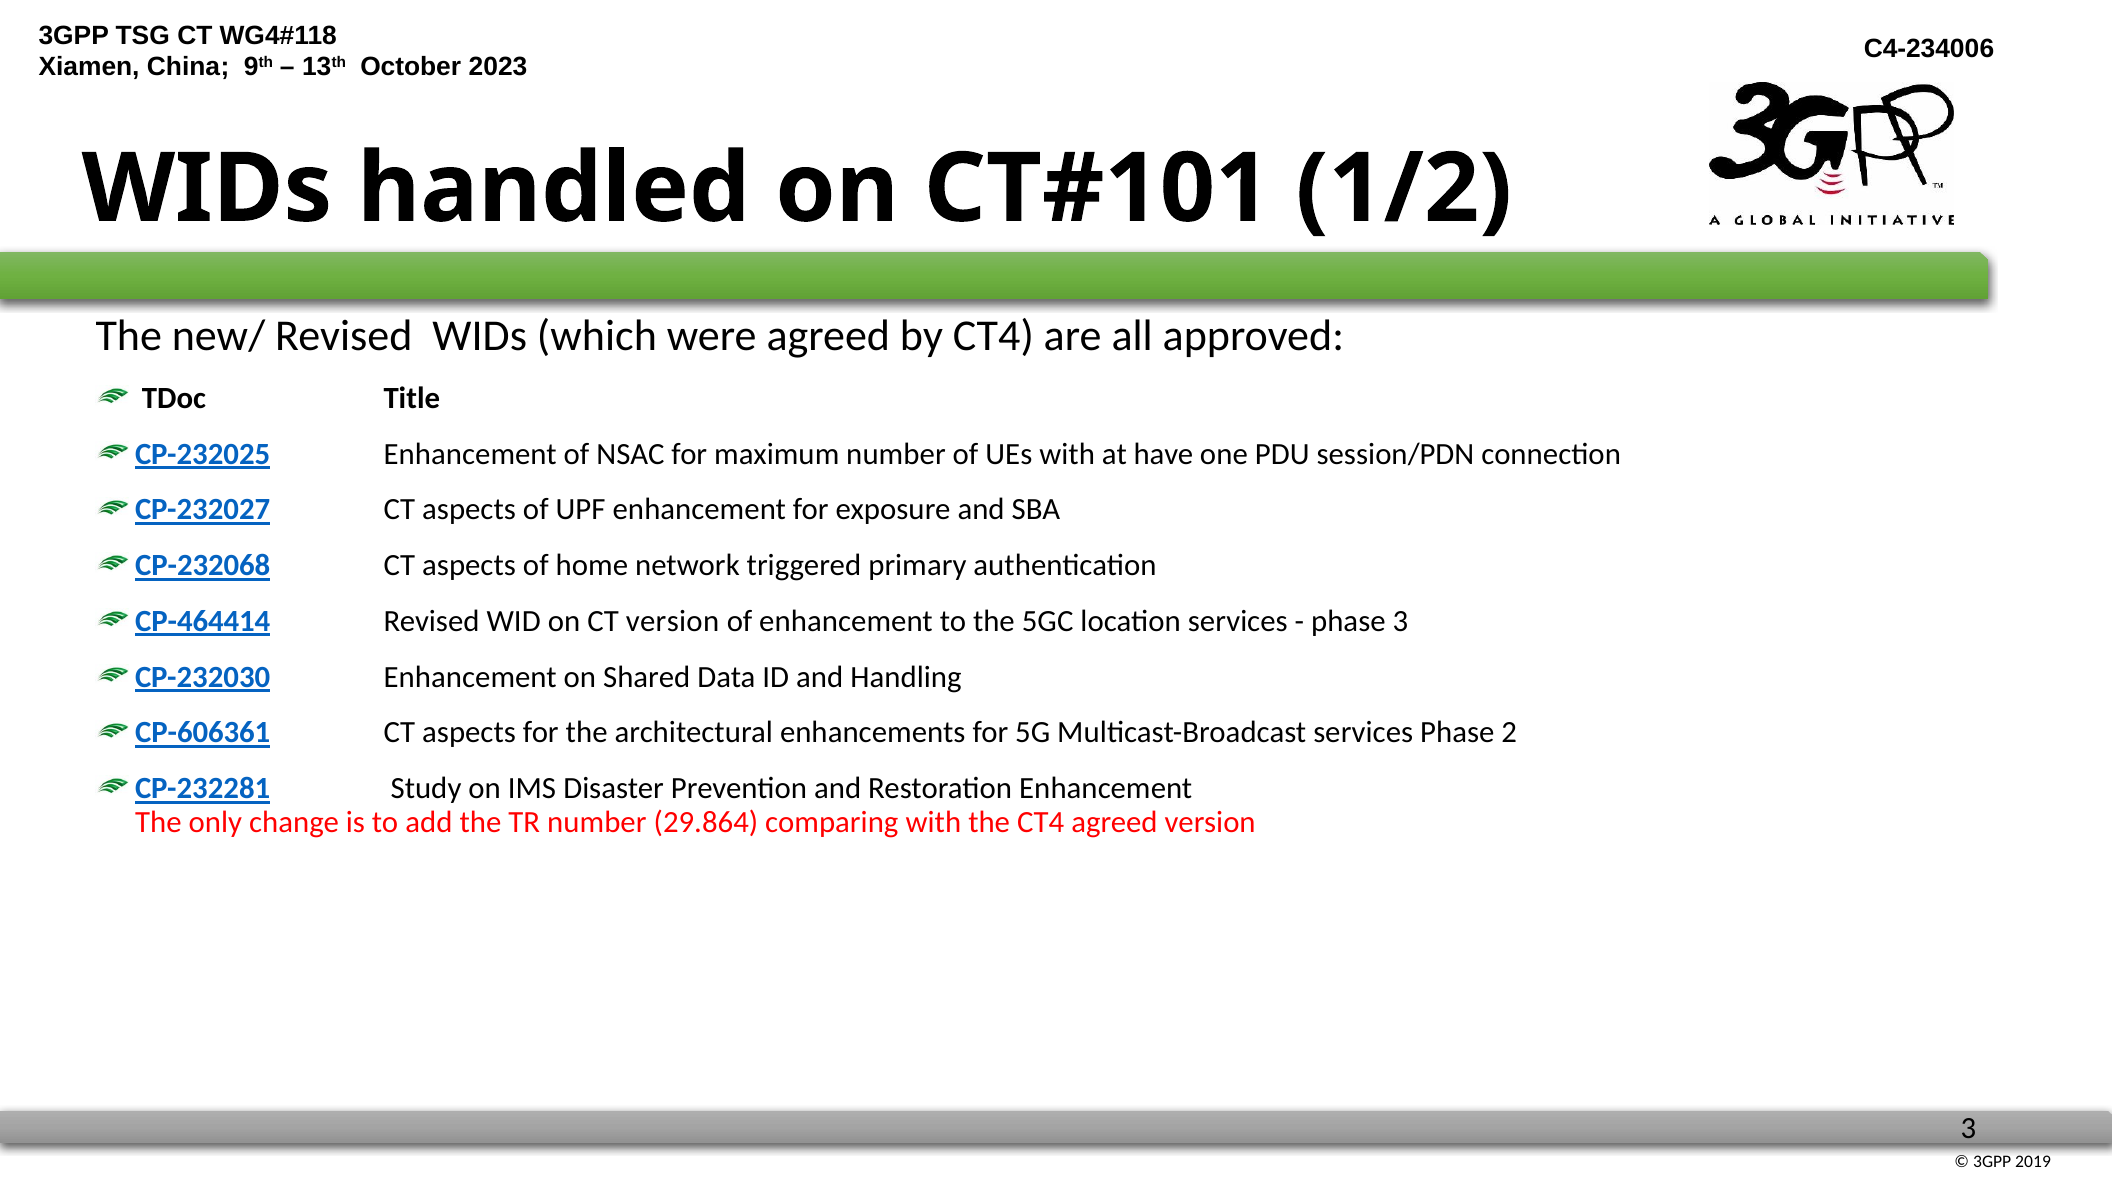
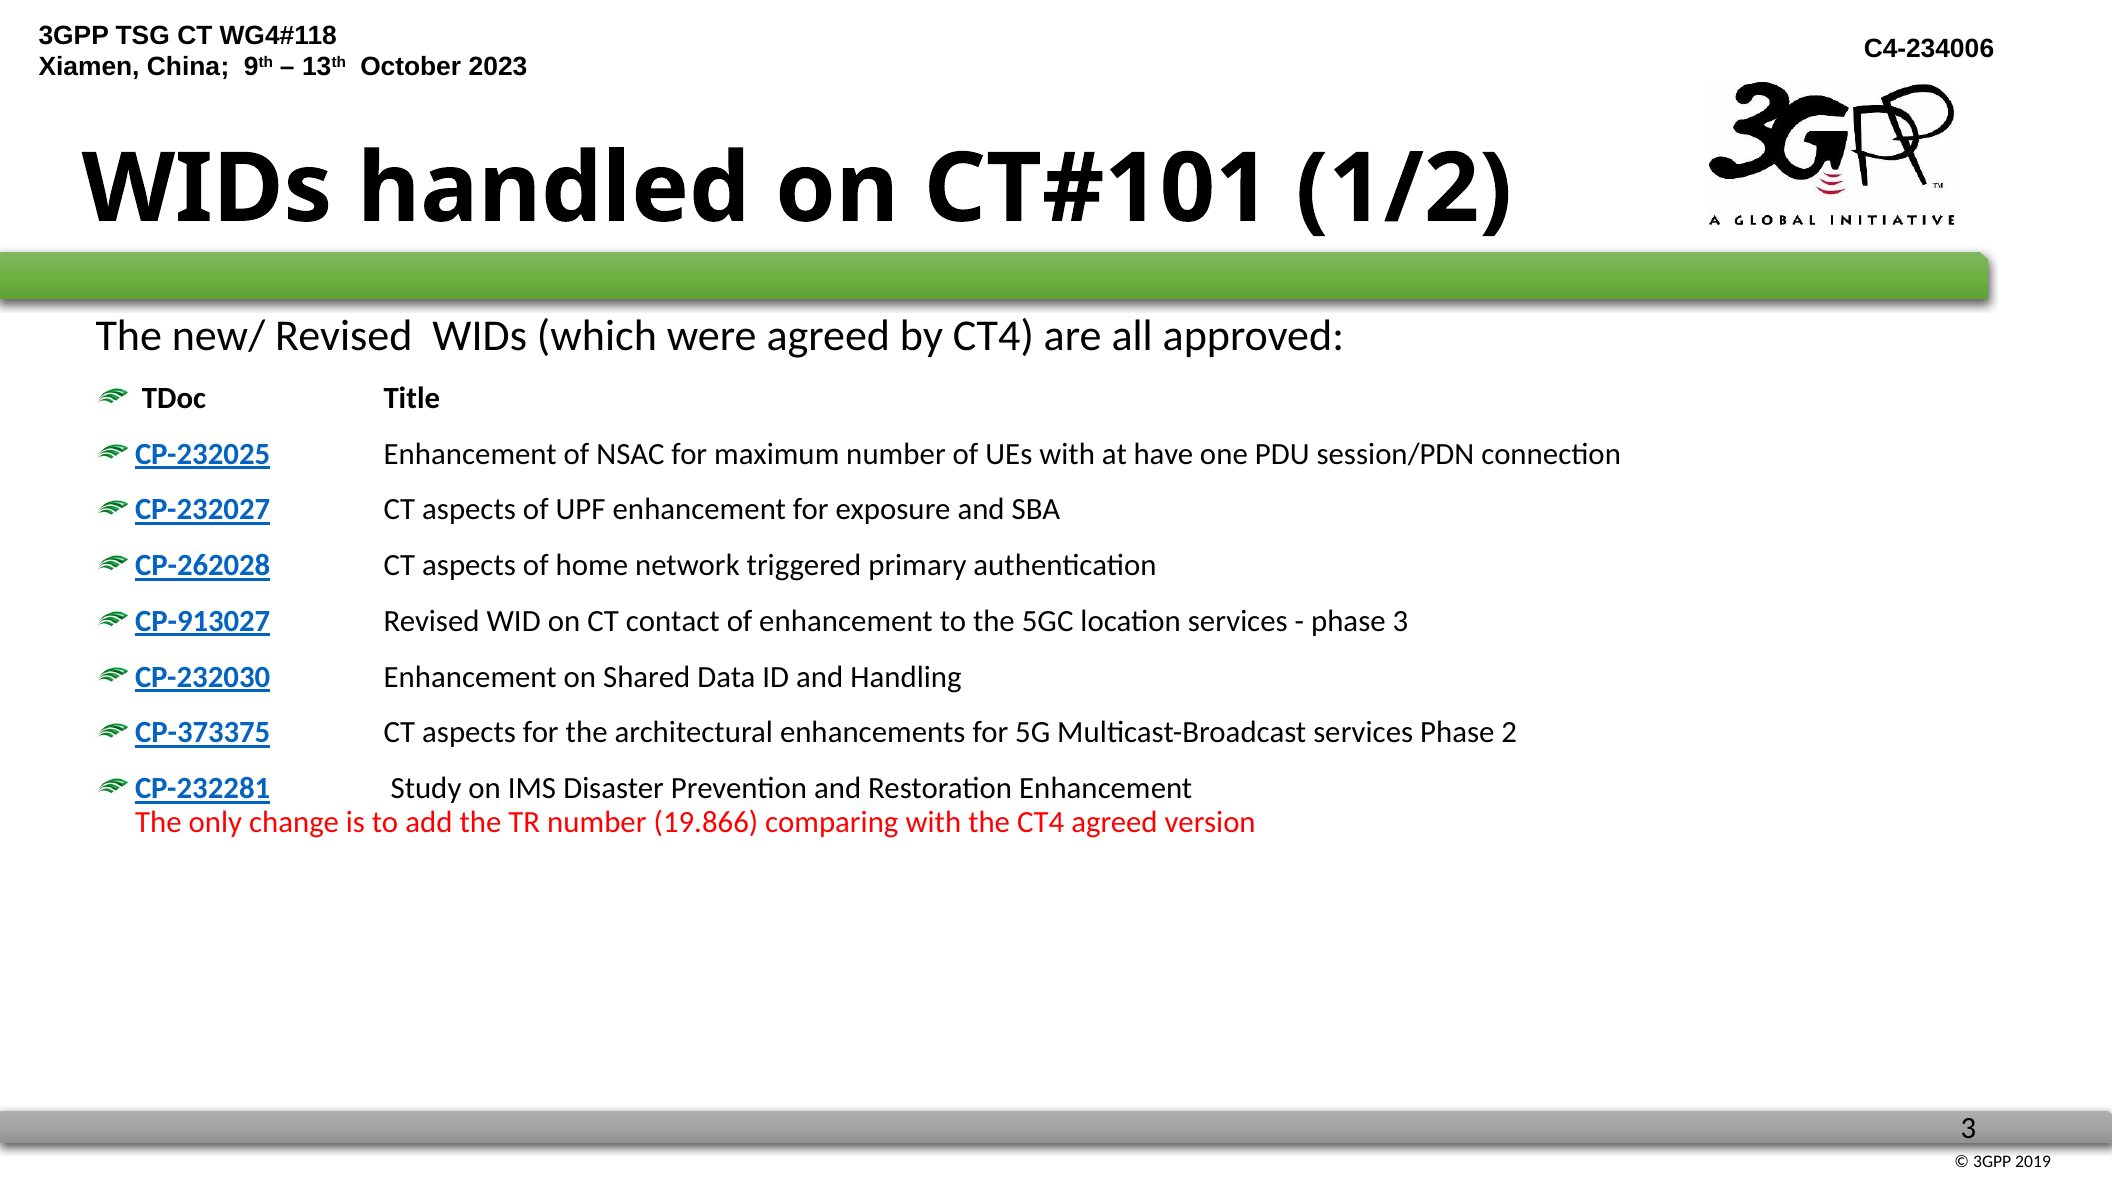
CP-232068: CP-232068 -> CP-262028 (203, 566)
CP-464414: CP-464414 -> CP-913027 (203, 621)
CT version: version -> contact (673, 621)
CP-606361: CP-606361 -> CP-373375 (203, 733)
29.864: 29.864 -> 19.866 (706, 822)
